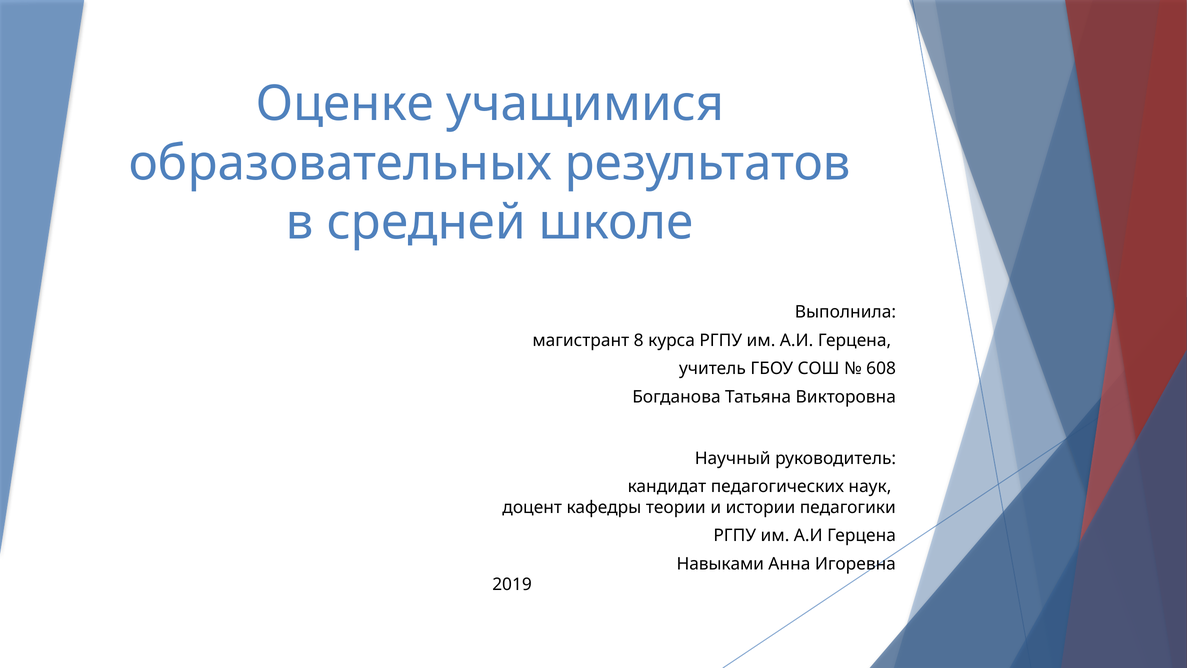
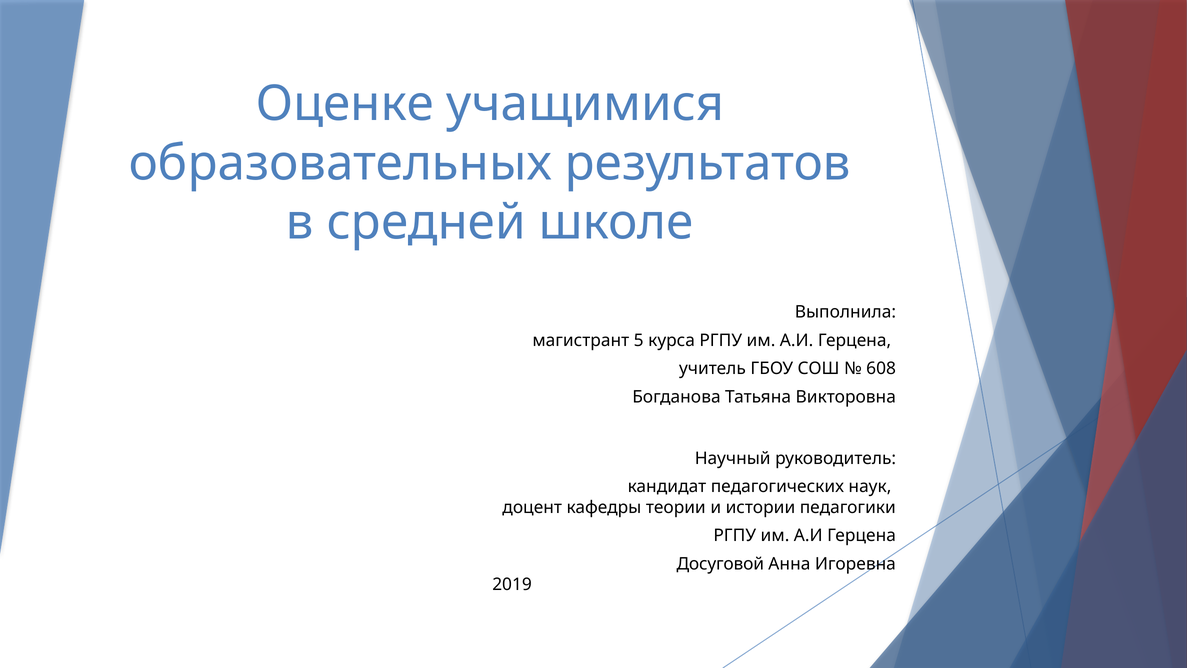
8: 8 -> 5 (639, 340)
Навыками: Навыками -> Досуговой (720, 564)
